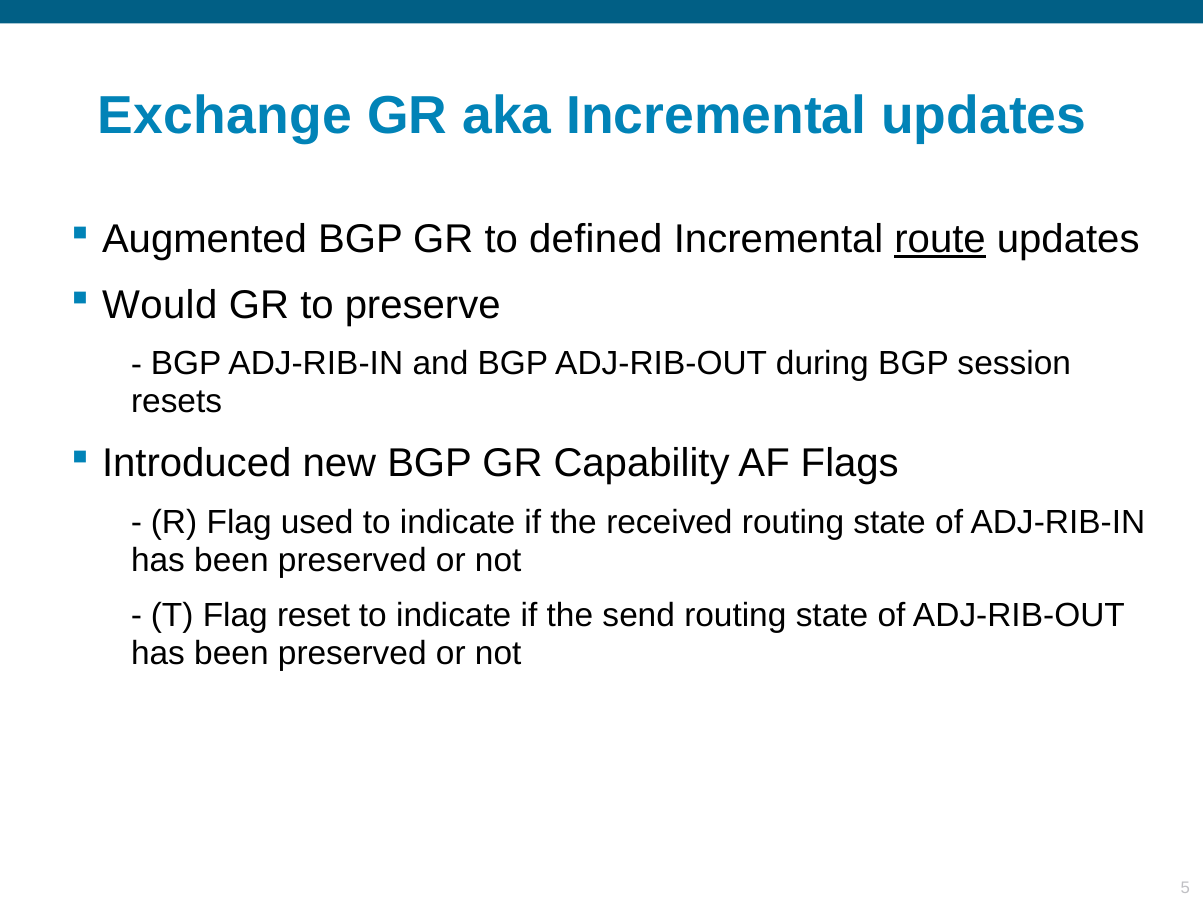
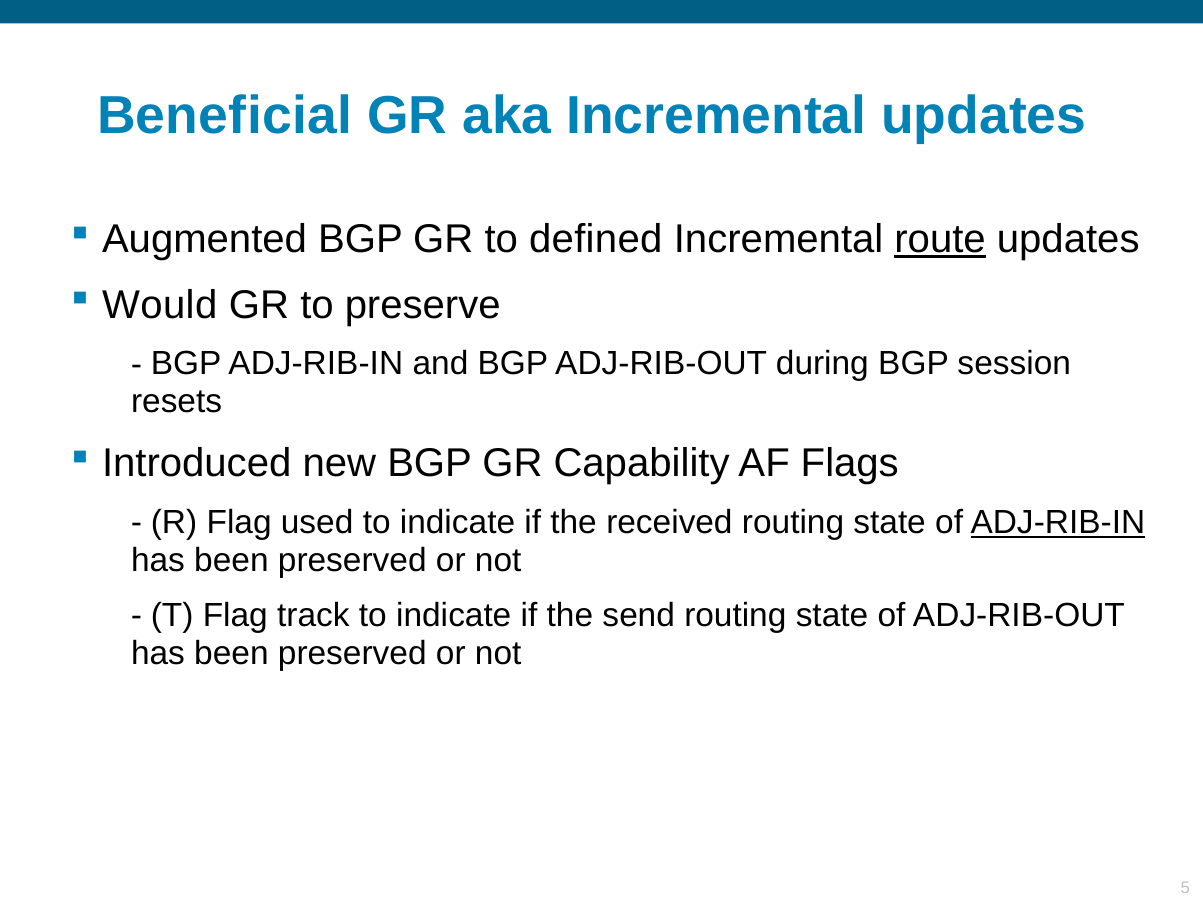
Exchange: Exchange -> Beneficial (225, 116)
ADJ-RIB-IN underline: none -> present (1058, 522)
reset: reset -> track (313, 615)
